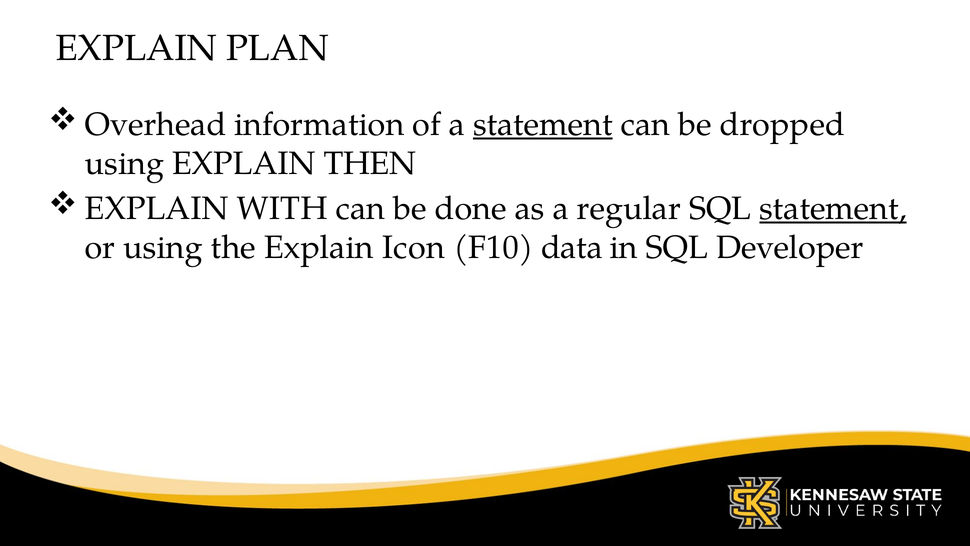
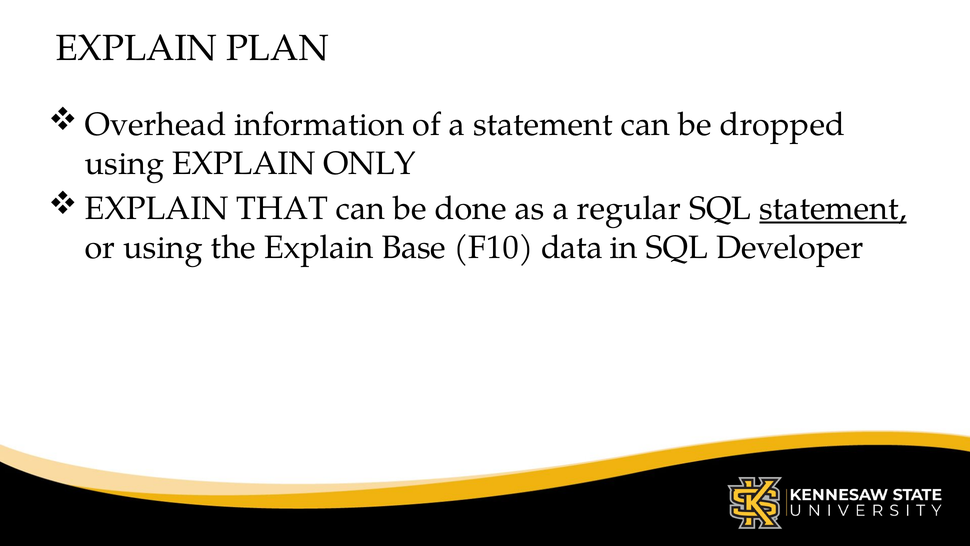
statement underline: present -> none (543, 125)
THEN: THEN -> ONLY (370, 164)
WITH: WITH -> THAT (282, 208)
Icon: Icon -> Base (414, 247)
